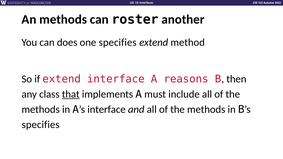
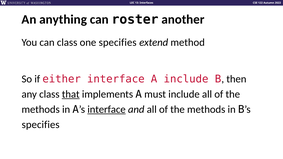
An methods: methods -> anything (63, 19)
can does: does -> class (67, 43)
if extend: extend -> either (62, 79)
A reasons: reasons -> include (186, 79)
interface underline: none -> present (107, 110)
